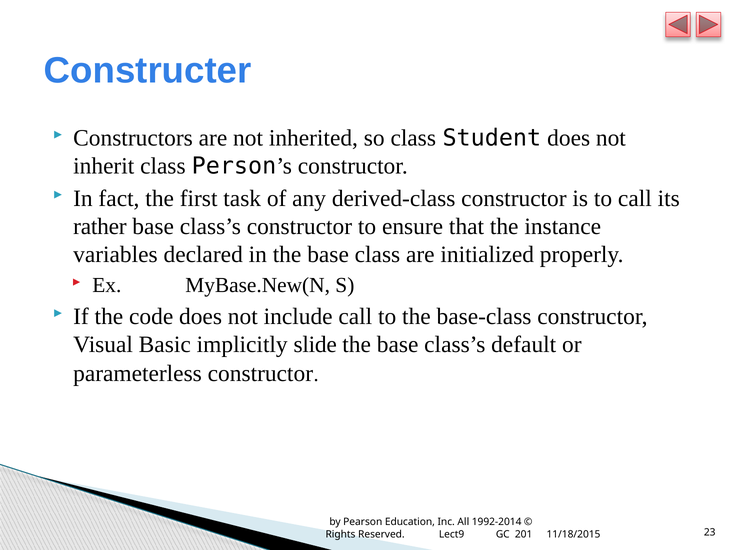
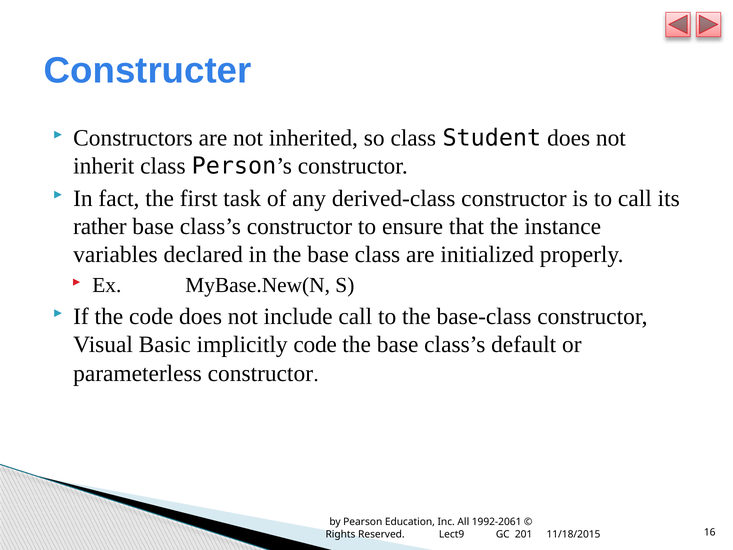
implicitly slide: slide -> code (315, 344)
1992-2014: 1992-2014 -> 1992-2061 (497, 522)
23: 23 -> 16 (710, 532)
